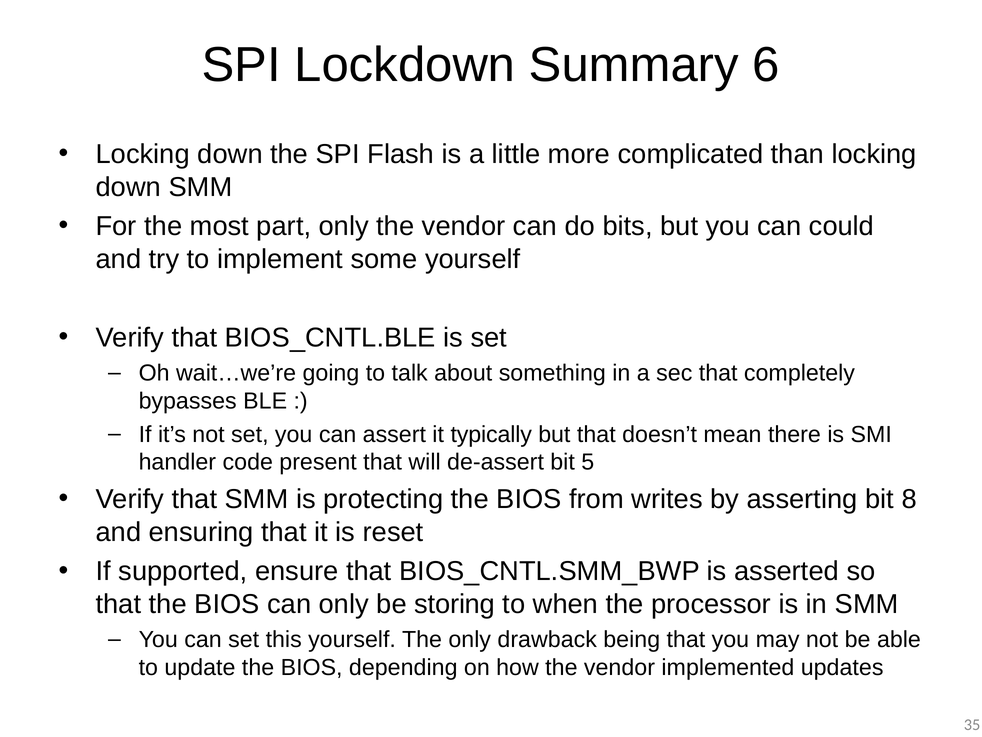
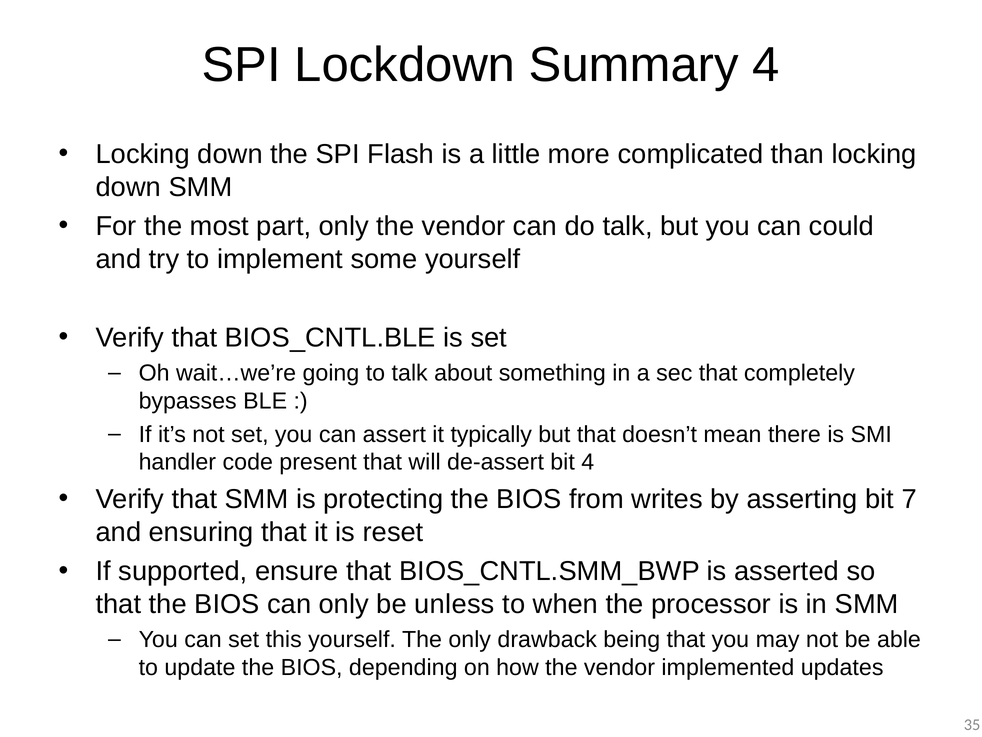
Summary 6: 6 -> 4 (766, 65)
do bits: bits -> talk (628, 226)
bit 5: 5 -> 4 (588, 462)
8: 8 -> 7 (909, 499)
storing: storing -> unless (454, 604)
